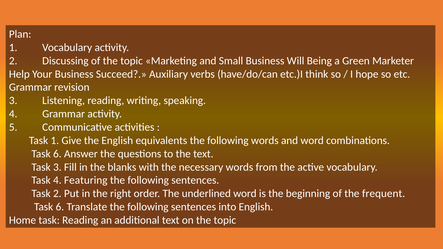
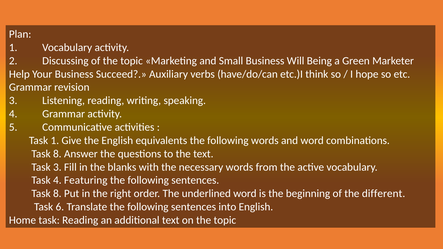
6: 6 -> 8 (57, 154)
2: 2 -> 8 (57, 194)
frequent: frequent -> different (384, 194)
